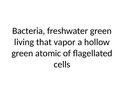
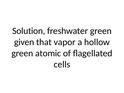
Bacteria: Bacteria -> Solution (29, 31)
living: living -> given (24, 42)
